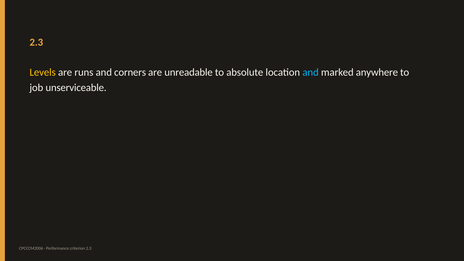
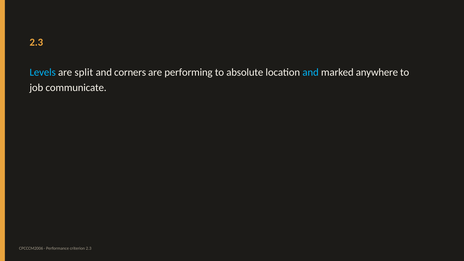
Levels colour: yellow -> light blue (43, 72)
runs: runs -> split (84, 72)
unreadable: unreadable -> performing (189, 72)
unserviceable: unserviceable -> communicate (76, 88)
